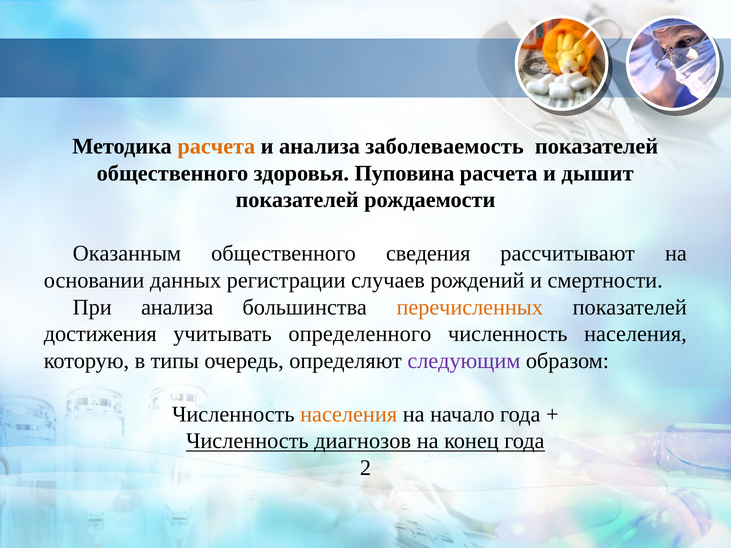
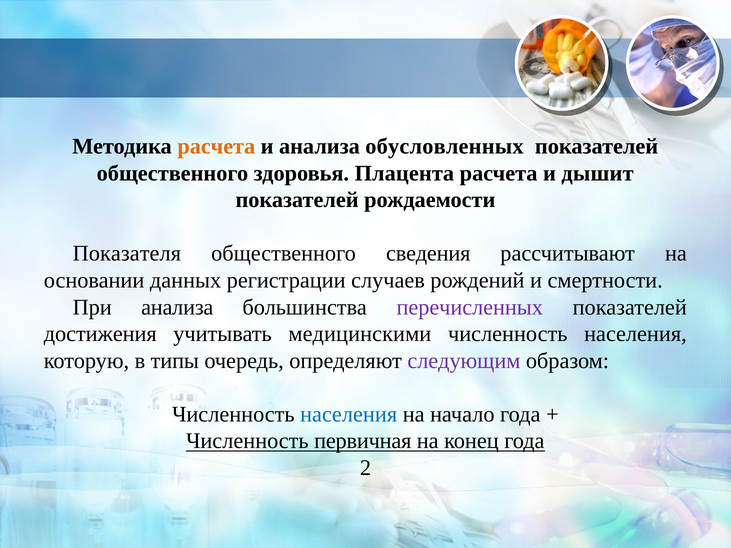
заболеваемость: заболеваемость -> обусловленных (444, 147)
Пуповина: Пуповина -> Плацента (404, 173)
Оказанным: Оказанным -> Показателя (127, 254)
перечисленных colour: orange -> purple (470, 307)
определенного: определенного -> медицинскими (360, 334)
населения colour: orange -> blue (349, 414)
диагнозов: диагнозов -> первичная (363, 441)
